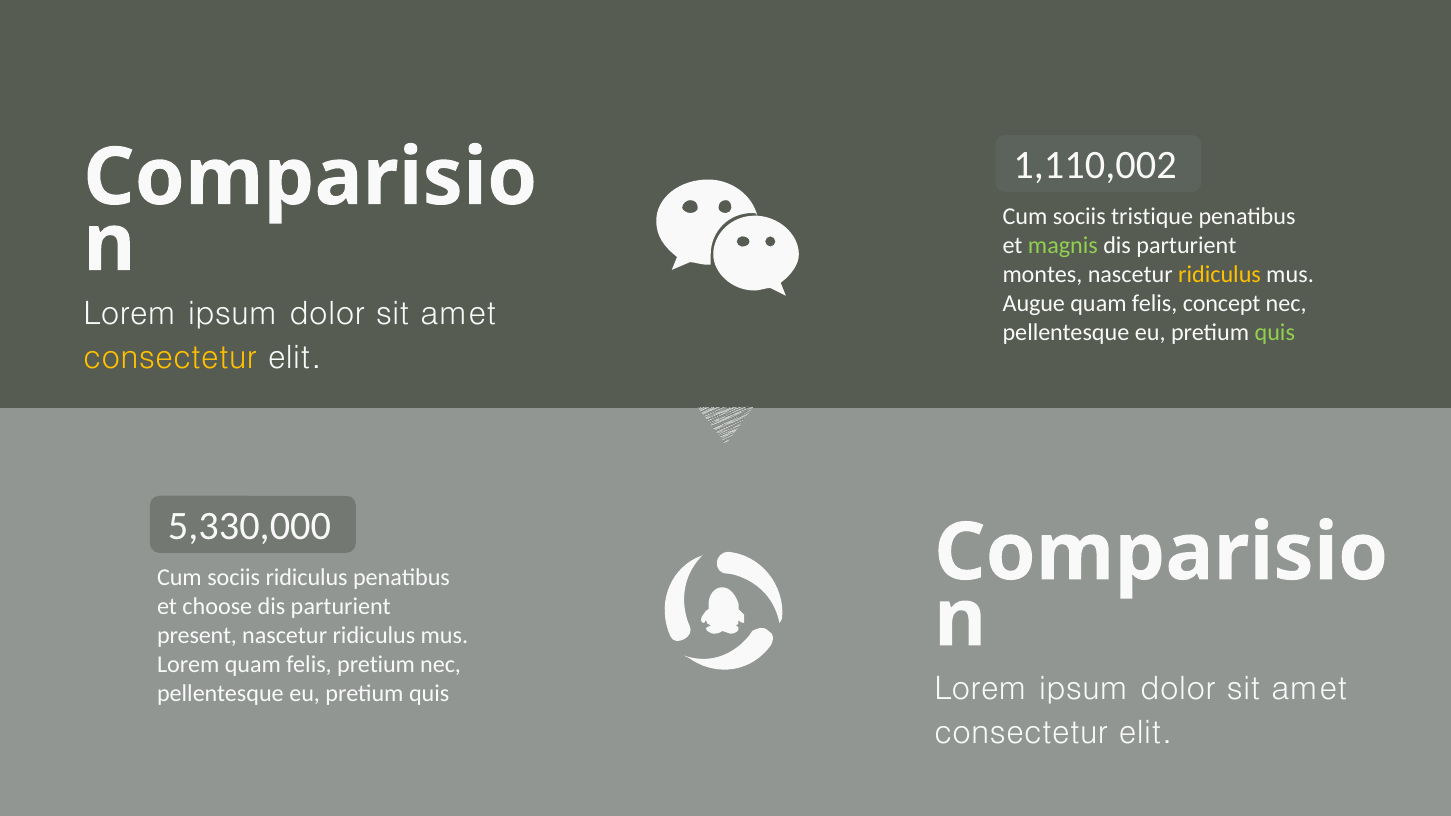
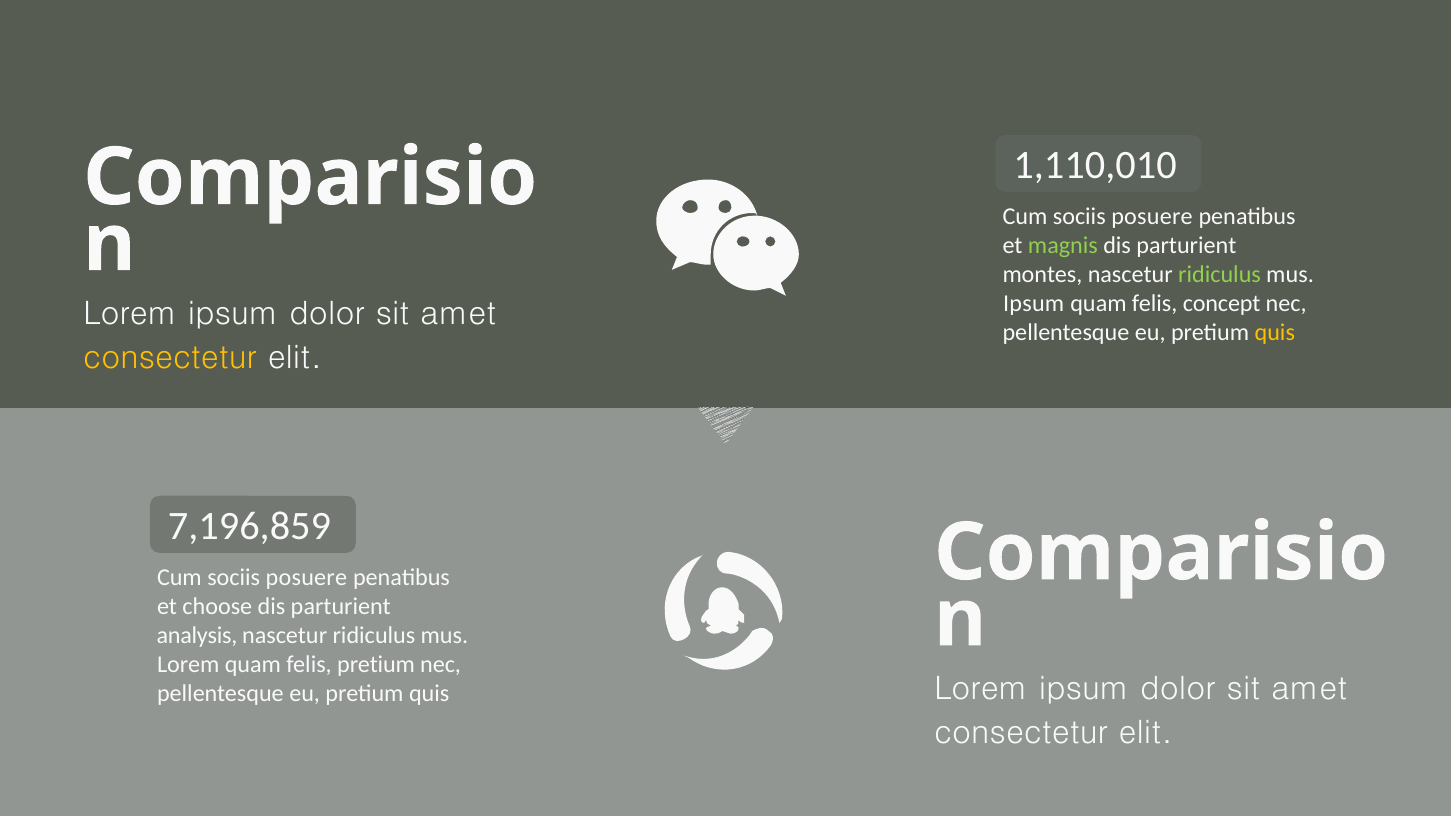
1,110,002: 1,110,002 -> 1,110,010 (1095, 165)
tristique: tristique -> posuere (1152, 217)
ridiculus colour: yellow -> light green (1220, 275)
Augue: Augue -> Ipsum (1034, 304)
quis colour: light green -> yellow (1275, 333)
5,330,000: 5,330,000 -> 7,196,859 (249, 526)
ridiculus: ridiculus -> posuere (306, 578)
present: present -> analysis (197, 636)
